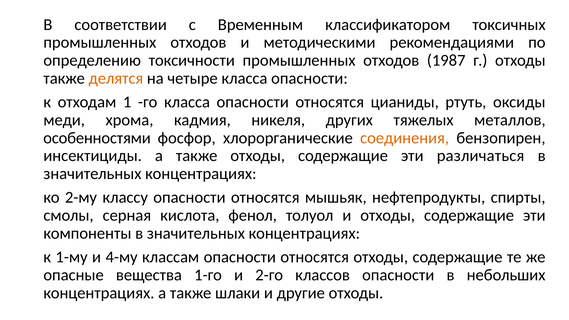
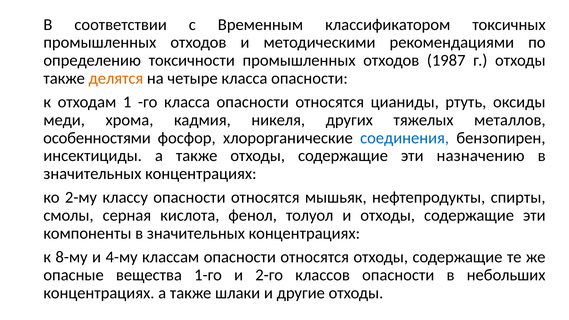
соединения colour: orange -> blue (405, 138)
различаться: различаться -> назначению (481, 156)
1-му: 1-му -> 8-му (72, 257)
